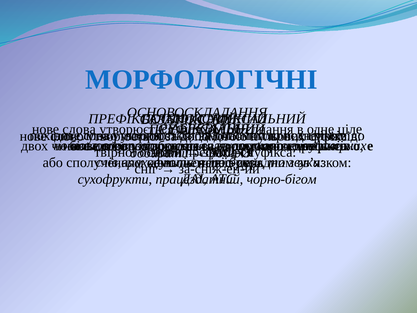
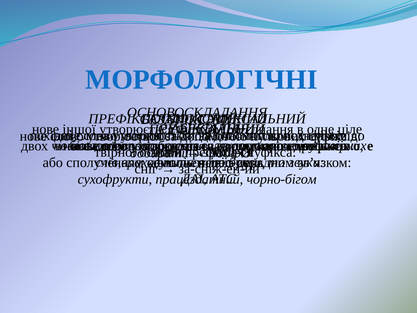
слова: слова -> іншої (79, 129)
